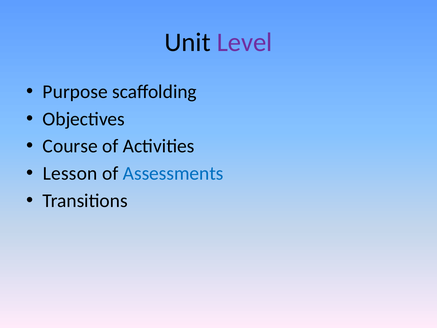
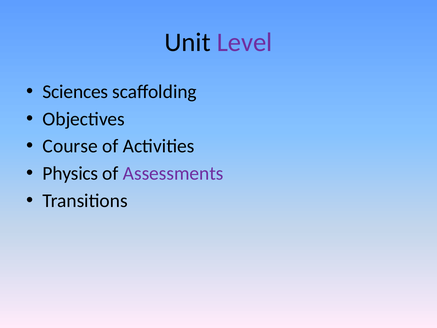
Purpose: Purpose -> Sciences (75, 92)
Lesson: Lesson -> Physics (70, 173)
Assessments colour: blue -> purple (173, 173)
